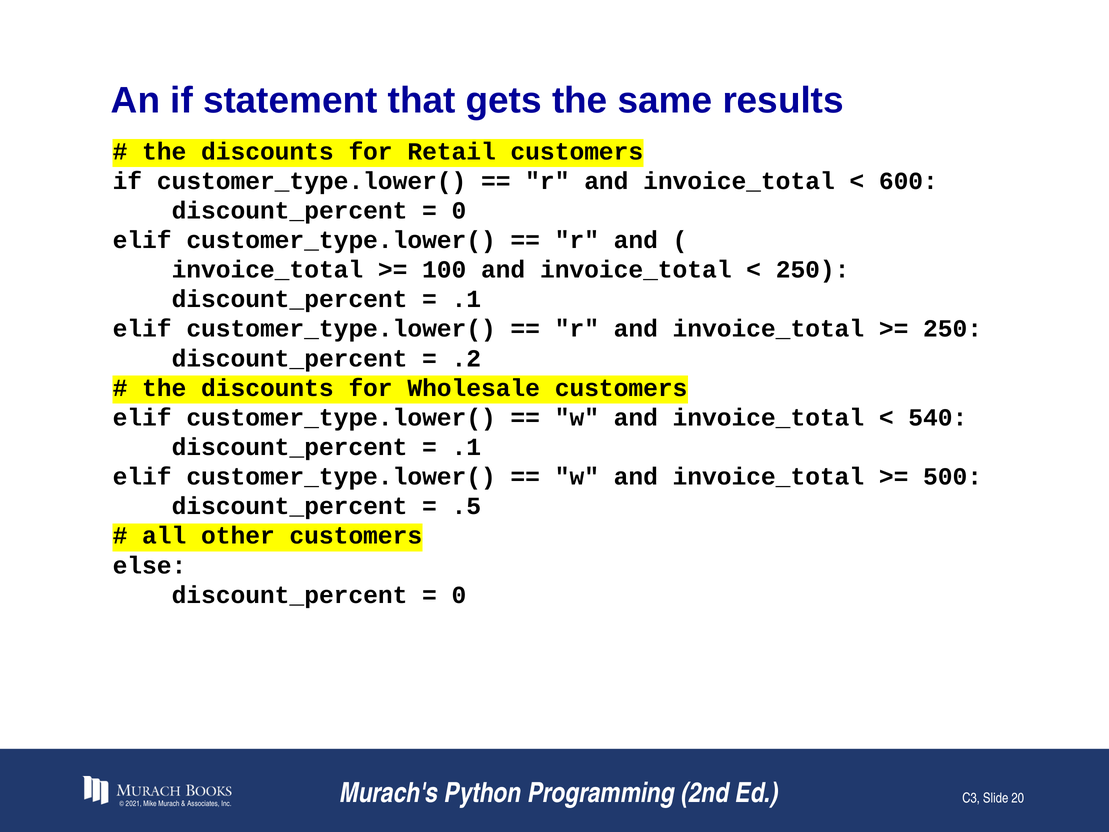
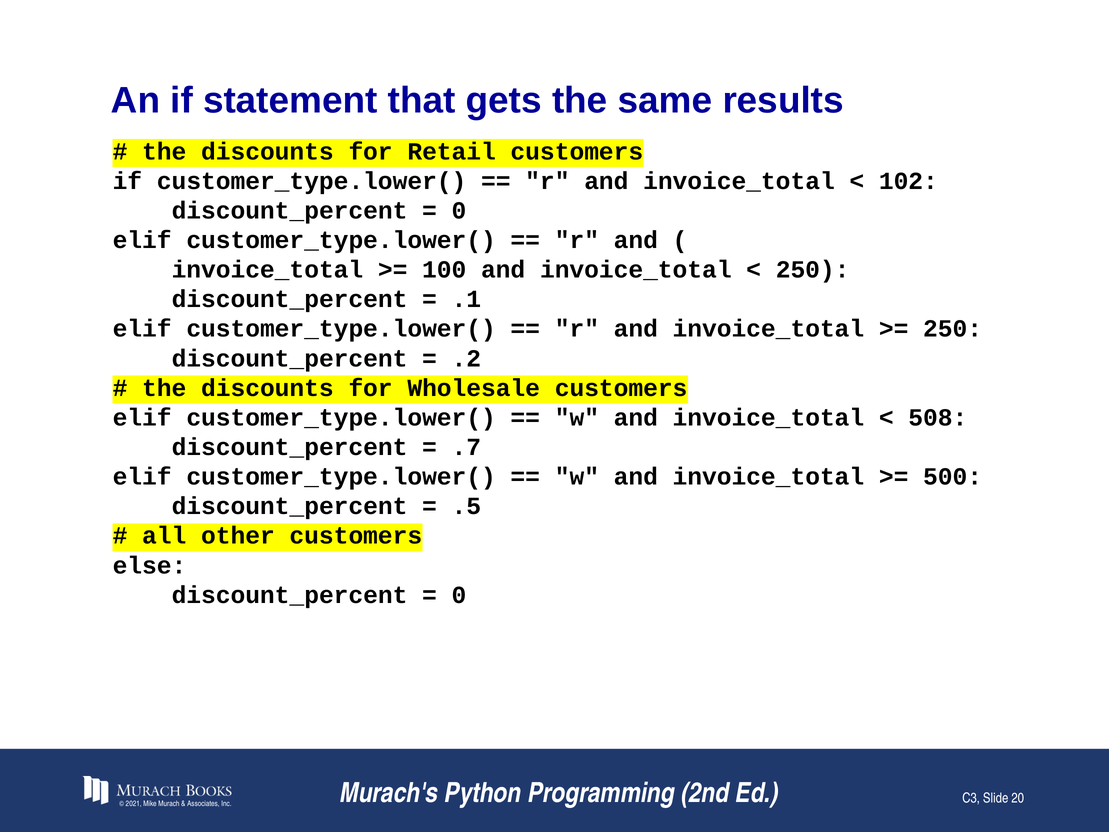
600: 600 -> 102 (908, 181)
540: 540 -> 508 (938, 417)
.1: .1 -> .7 (466, 447)
